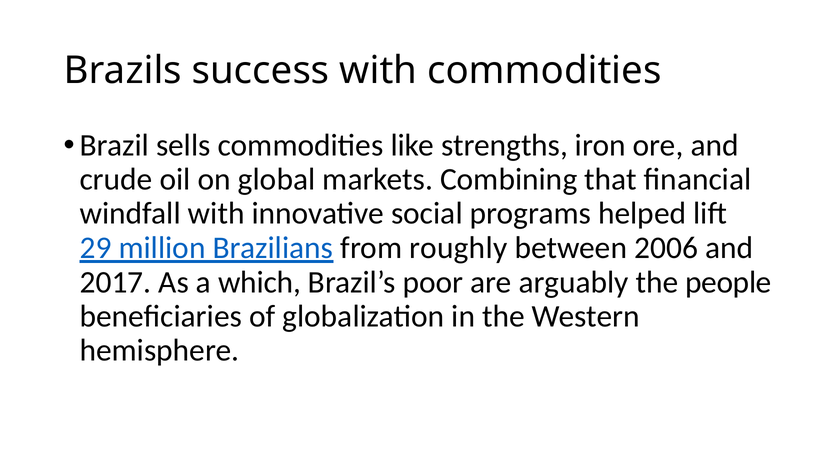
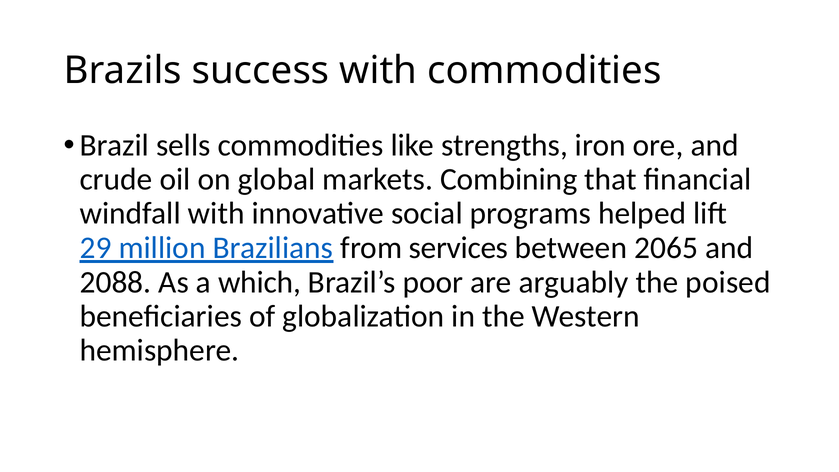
roughly: roughly -> services (459, 248)
2006: 2006 -> 2065 (666, 248)
2017: 2017 -> 2088 (116, 282)
people: people -> poised (728, 282)
